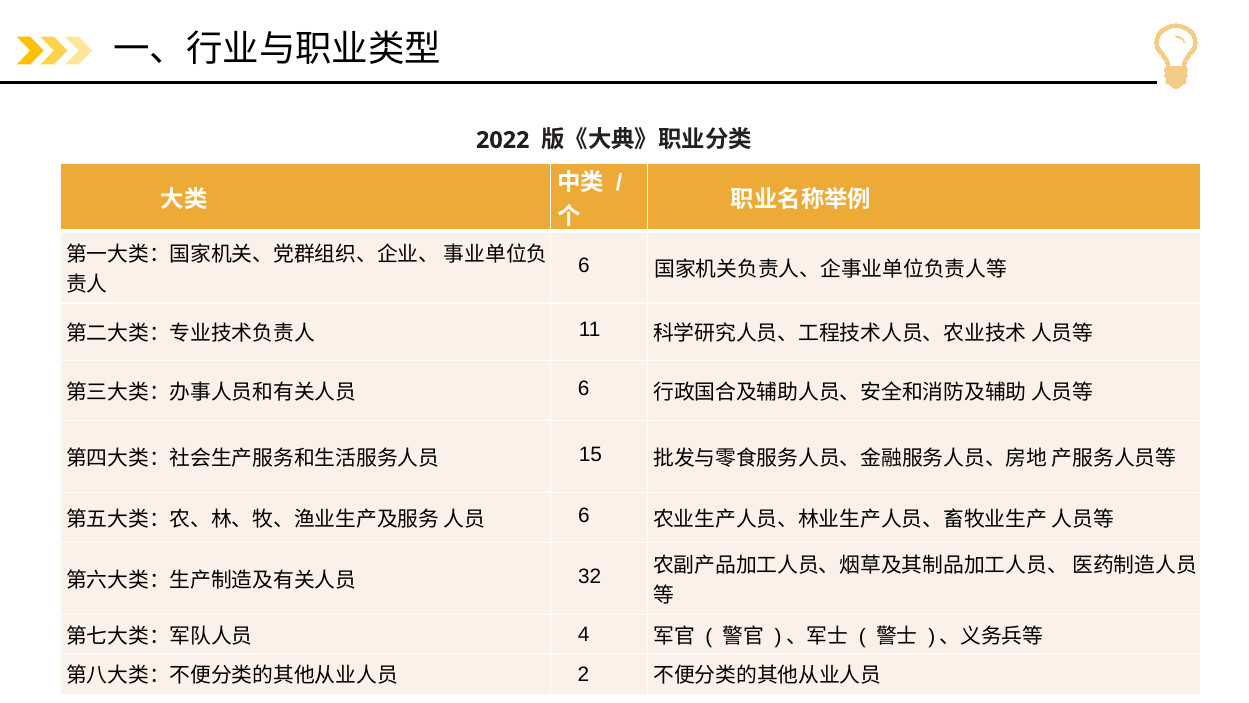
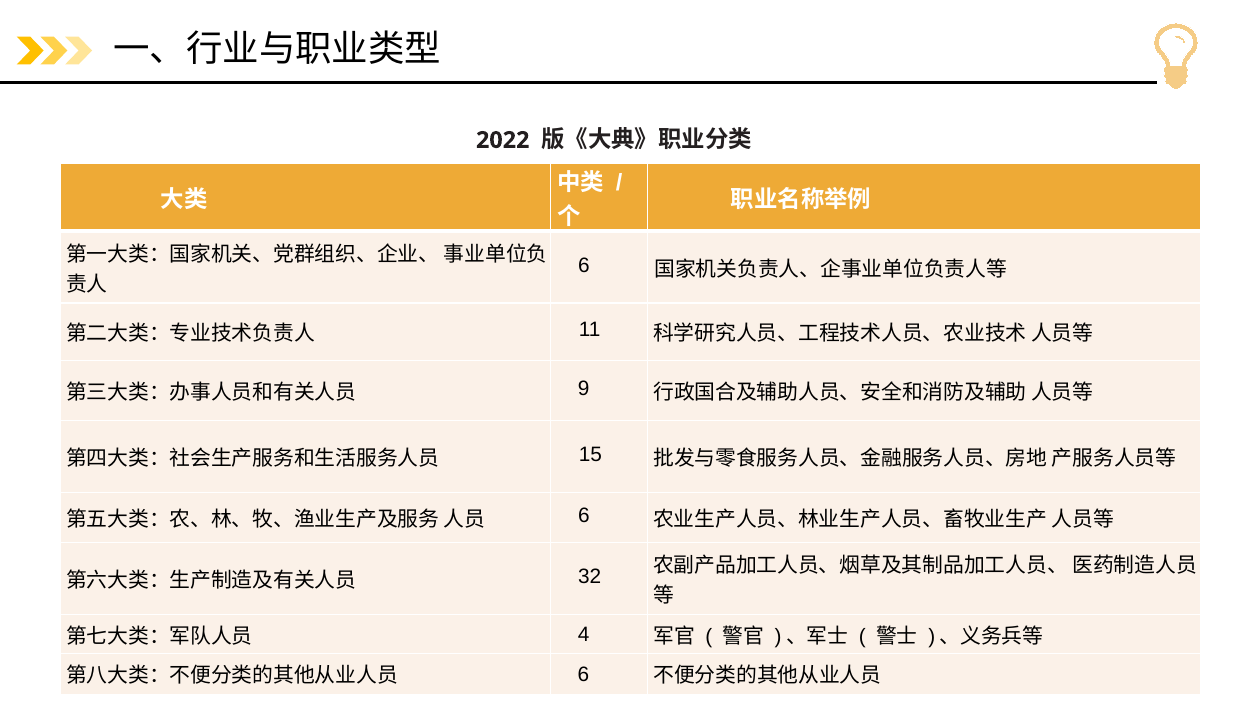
6: 6 -> 9 (584, 388)
2: 2 -> 6 (583, 674)
